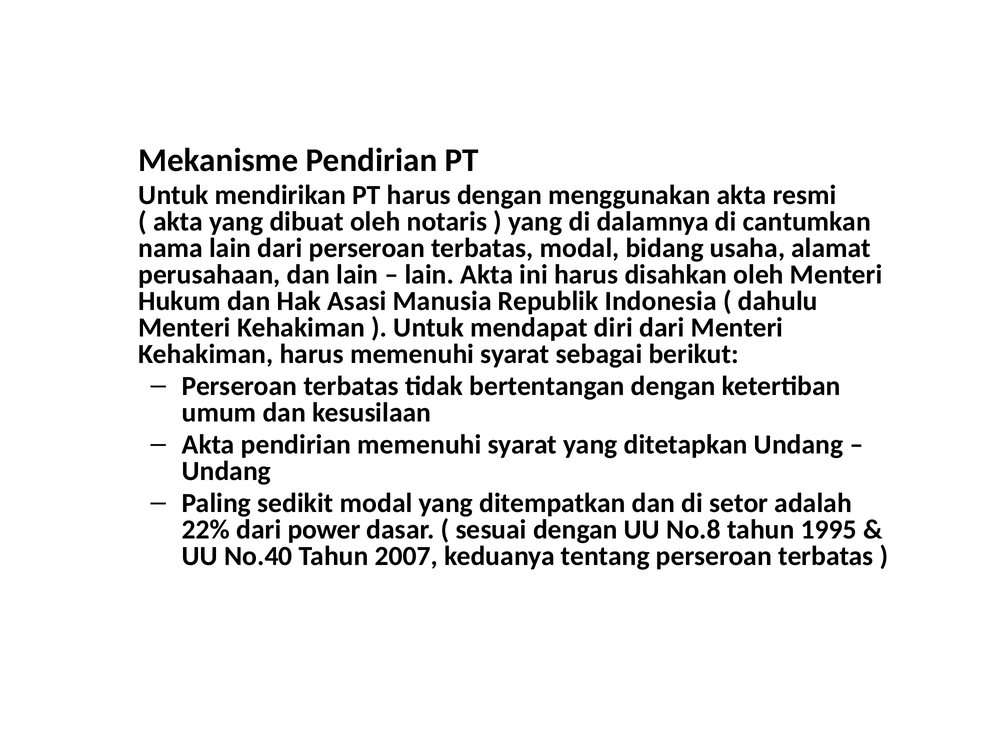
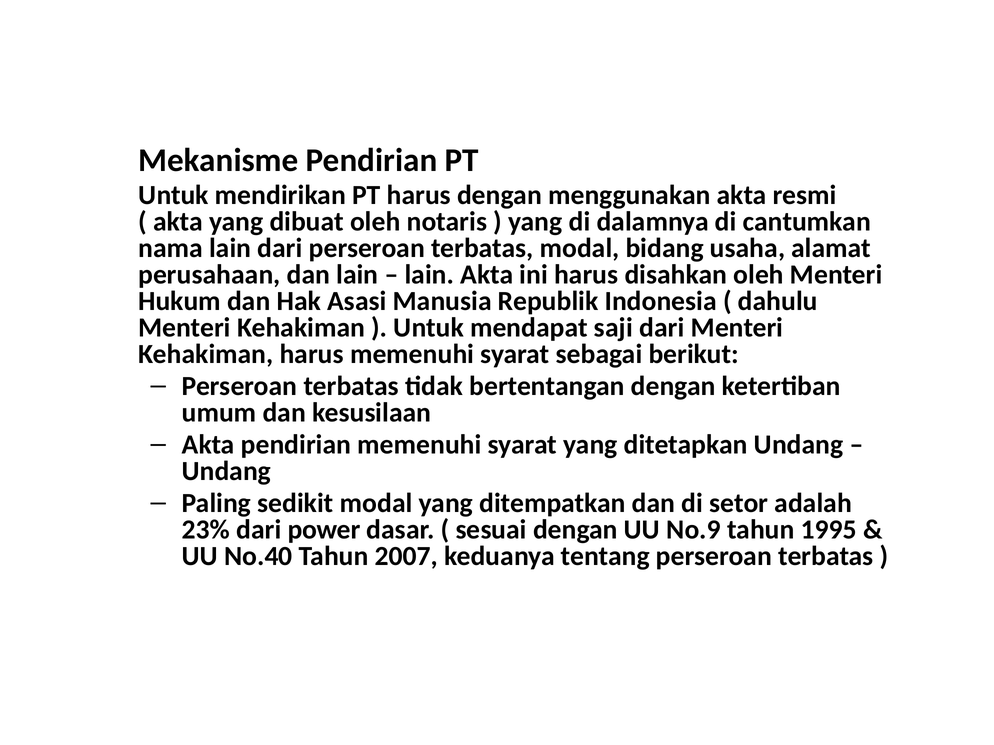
diri: diri -> saji (613, 328)
22%: 22% -> 23% (206, 530)
No.8: No.8 -> No.9 (694, 530)
